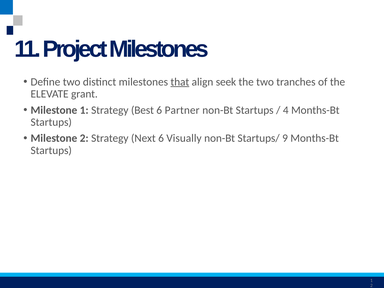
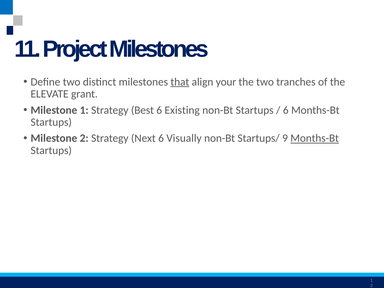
seek: seek -> your (226, 82)
Partner: Partner -> Existing (182, 110)
4: 4 -> 6 (286, 110)
Months-Bt underline: none -> present (315, 138)
